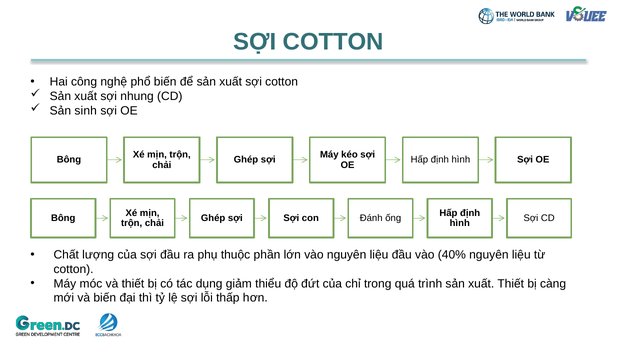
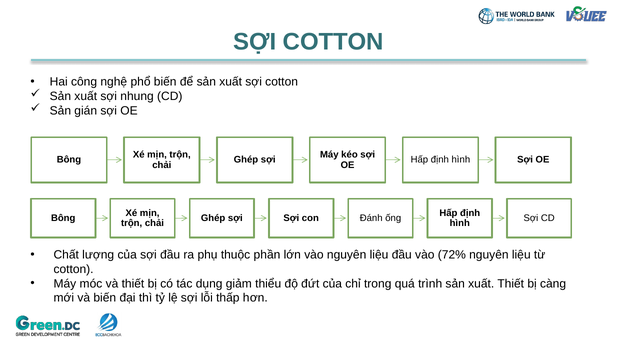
sinh: sinh -> gián (86, 111)
40%: 40% -> 72% (452, 255)
